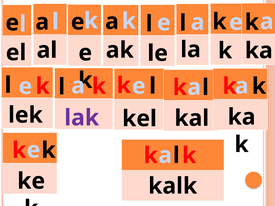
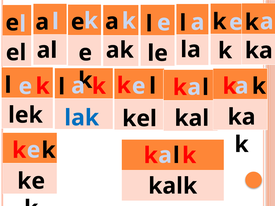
lak colour: purple -> blue (82, 118)
